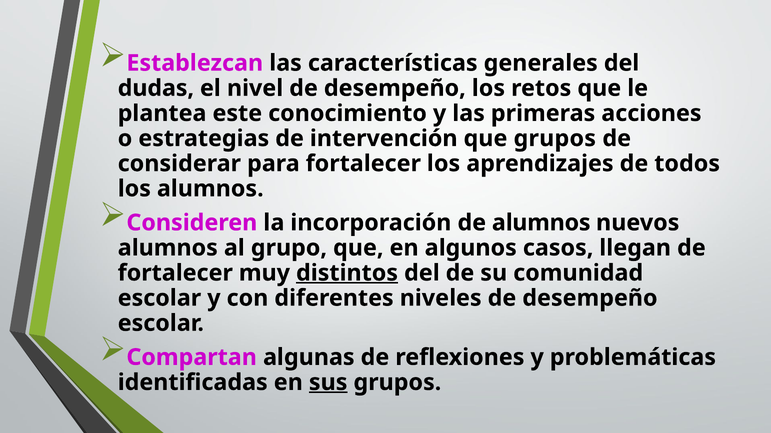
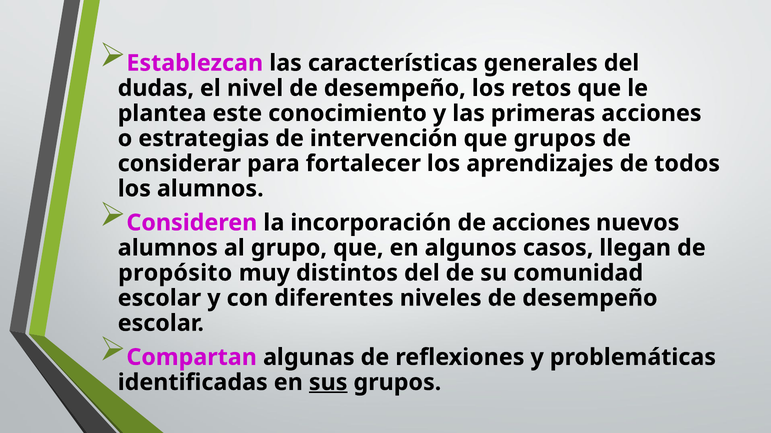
de alumnos: alumnos -> acciones (541, 223)
fortalecer: fortalecer -> propósito (175, 273)
distintos underline: present -> none (347, 273)
